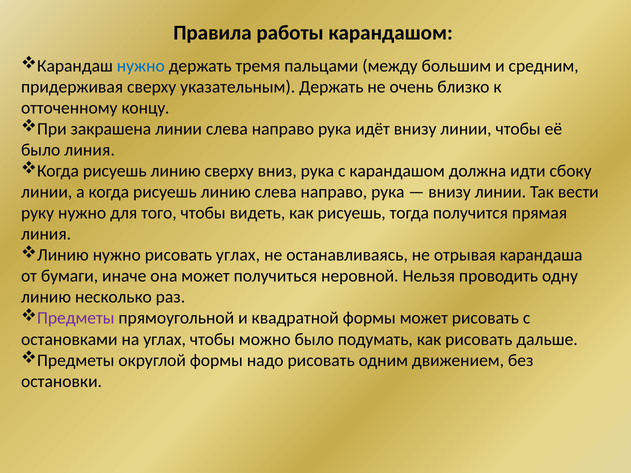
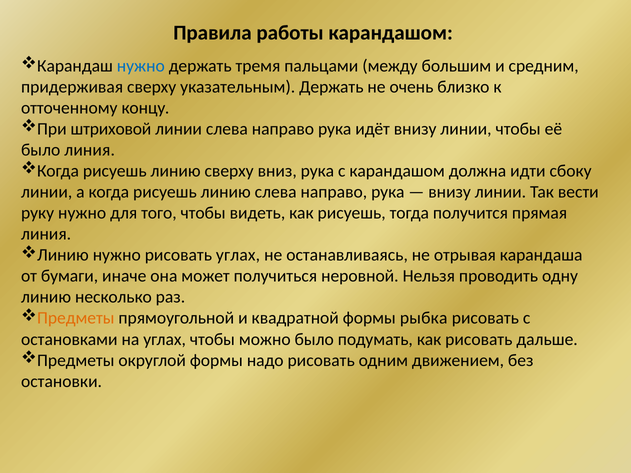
закрашена: закрашена -> штриховой (111, 129)
Предметы colour: purple -> orange (76, 318)
формы может: может -> рыбка (424, 318)
